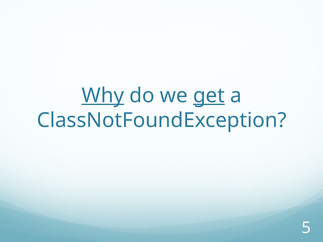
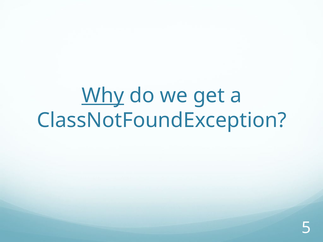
get underline: present -> none (209, 96)
